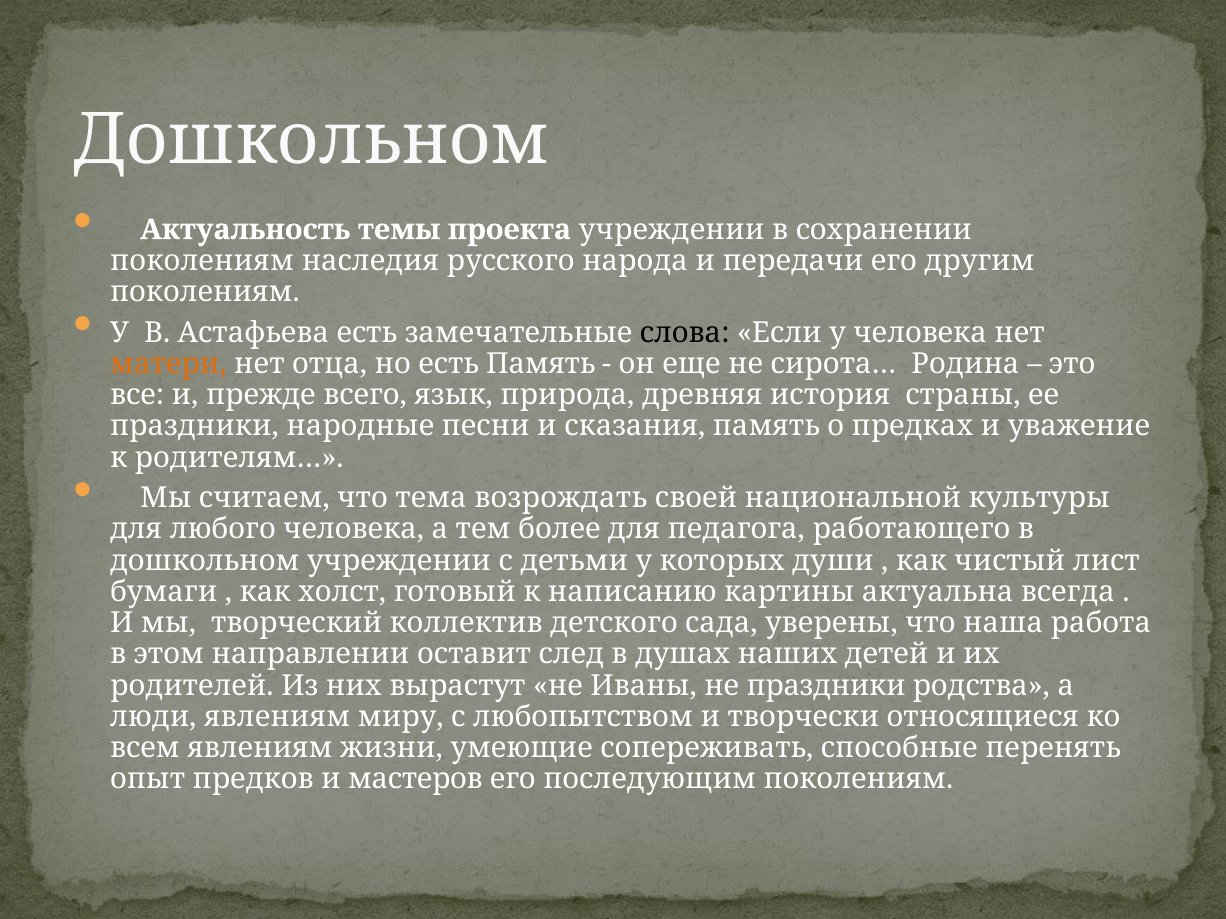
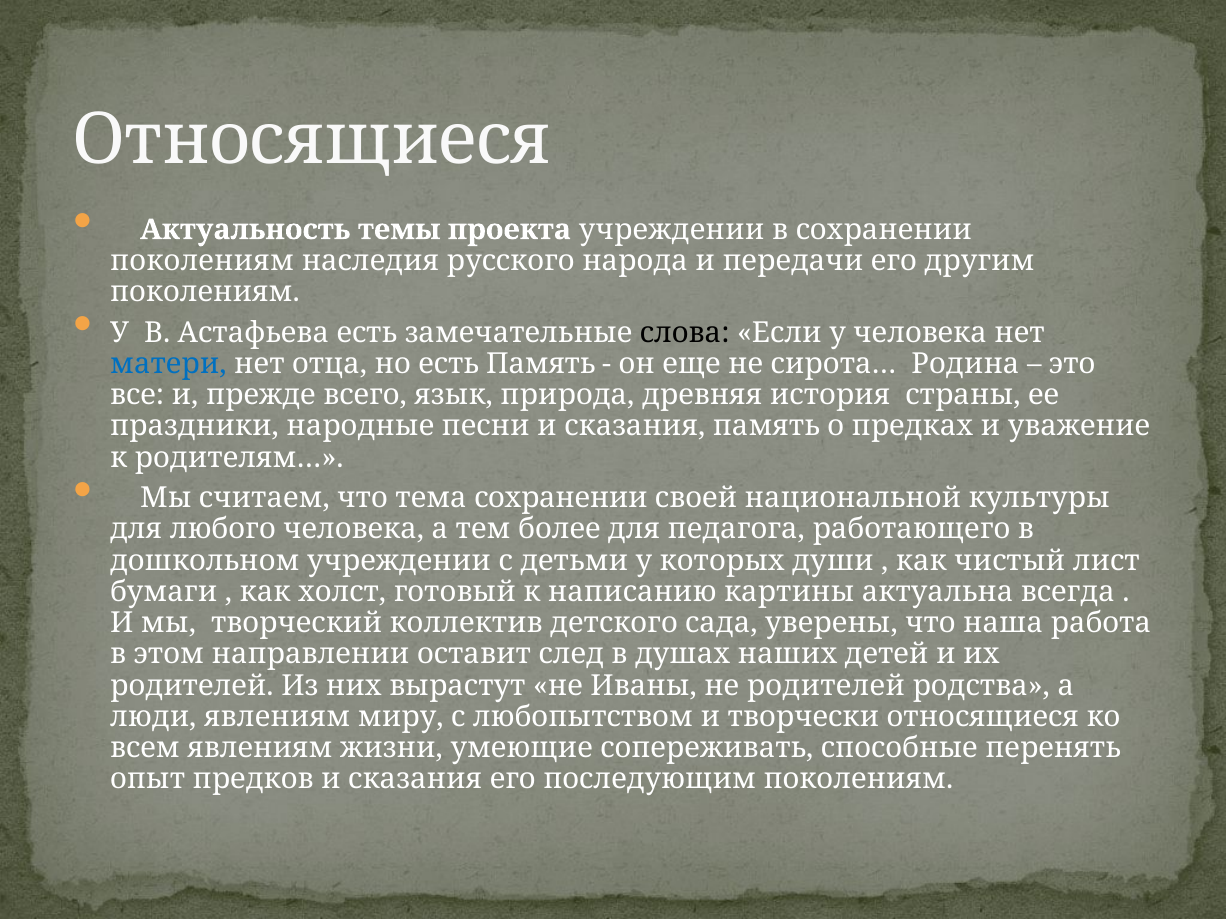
Дошкольном: Дошкольном -> Относящиеся (312, 140)
матери colour: orange -> blue (168, 364)
тема возрождать: возрождать -> сохранении (561, 498)
не праздники: праздники -> родителей (826, 686)
предков и мастеров: мастеров -> сказания (415, 780)
